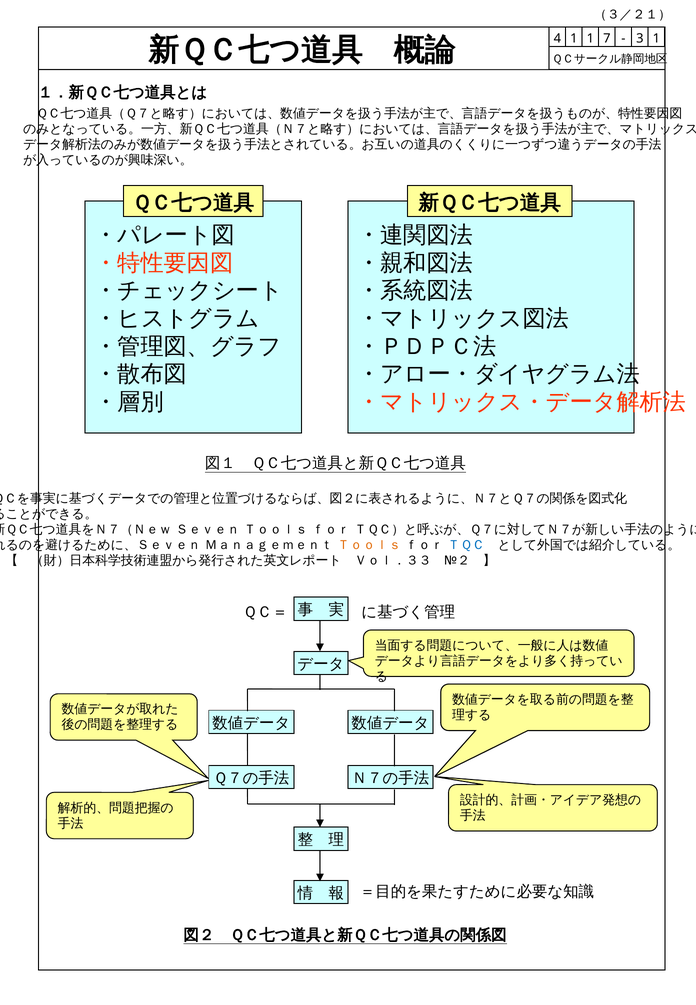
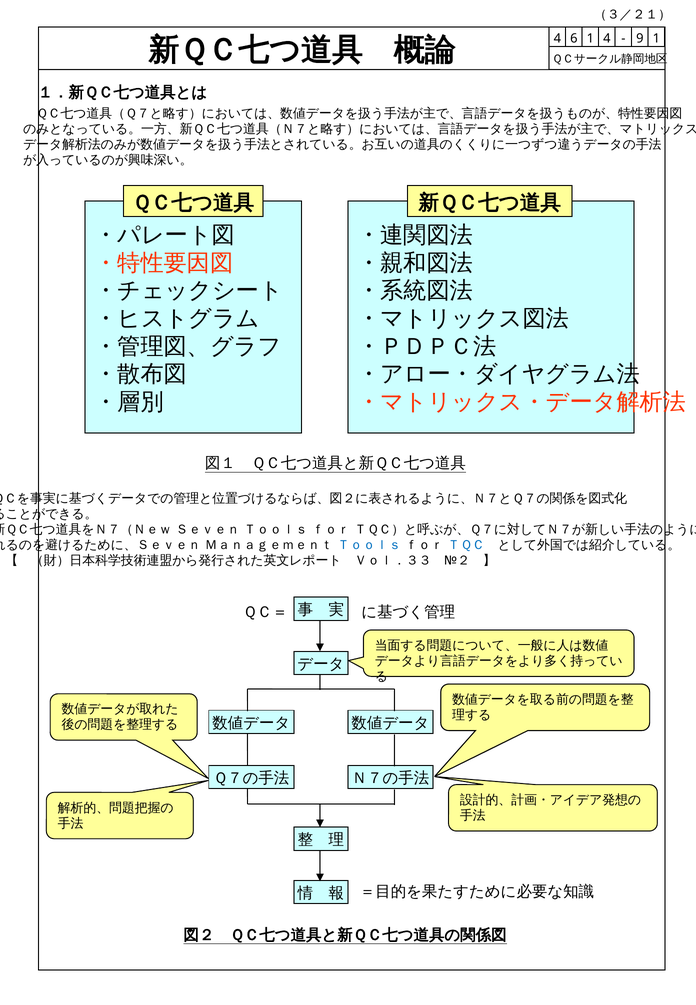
4 1: 1 -> 6 (574, 38)
1 7: 7 -> 4 (607, 38)
3: 3 -> 9 (640, 38)
Ｔｏｏｌｓ colour: orange -> blue (369, 545)
